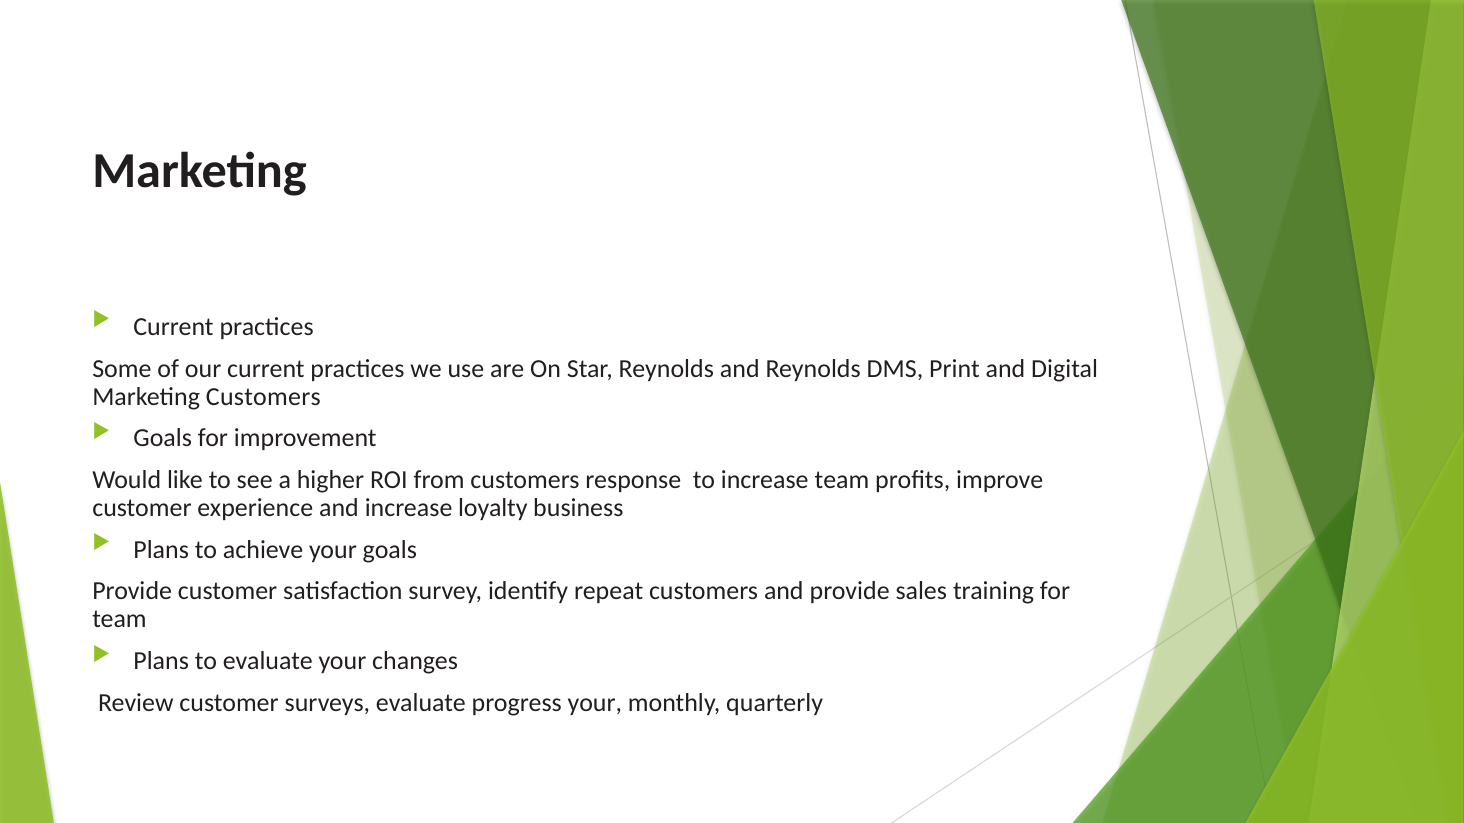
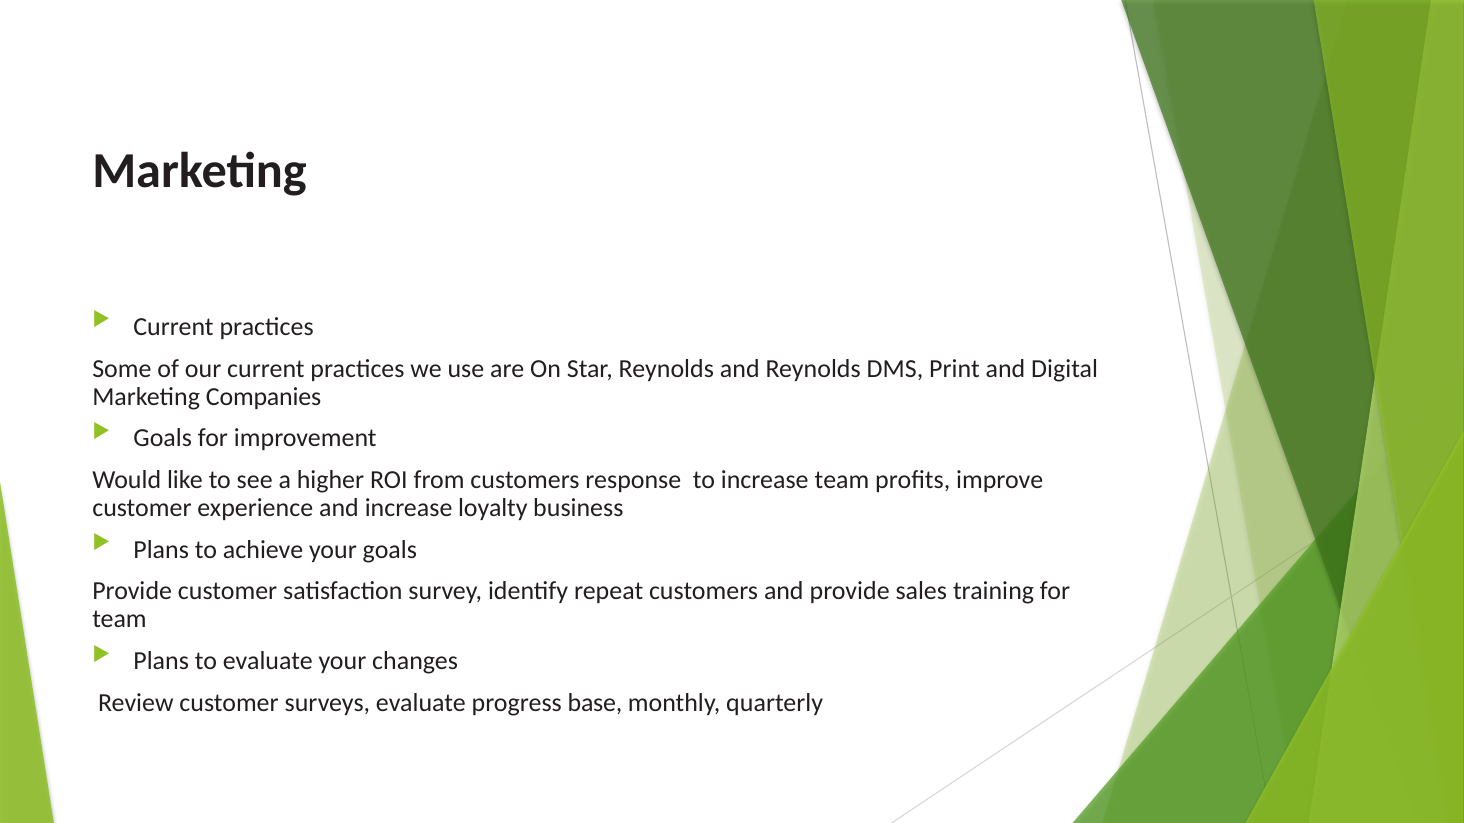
Marketing Customers: Customers -> Companies (264, 397)
progress your: your -> base (595, 703)
